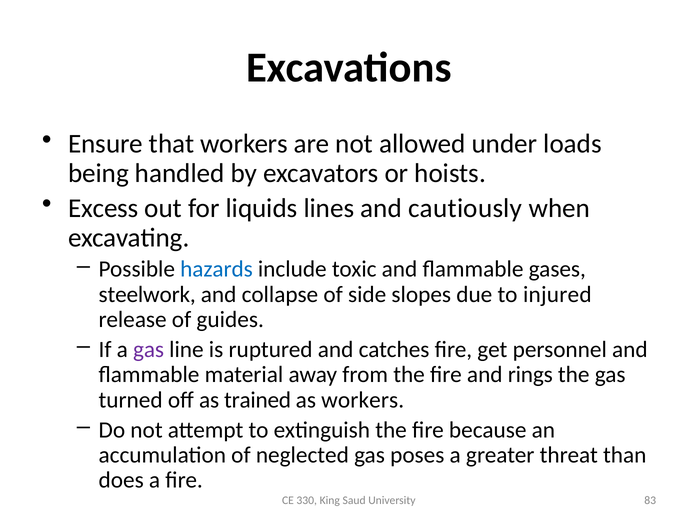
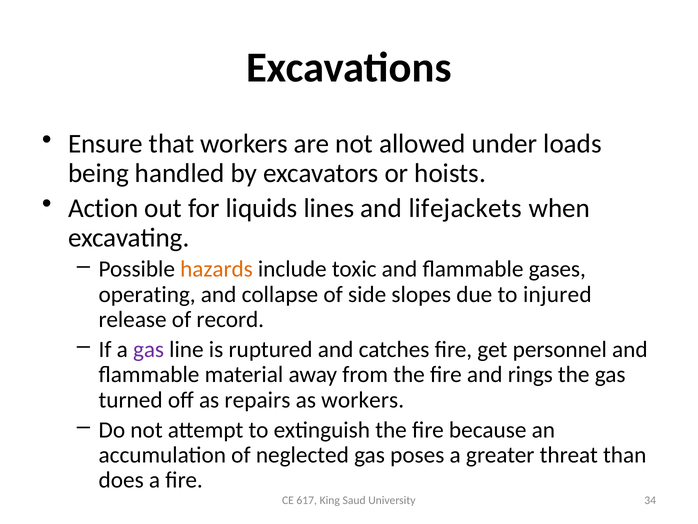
Excess: Excess -> Action (103, 208)
cautiously: cautiously -> lifejackets (465, 208)
hazards colour: blue -> orange (217, 269)
steelwork: steelwork -> operating (147, 294)
guides: guides -> record (230, 319)
trained: trained -> repairs (257, 399)
330: 330 -> 617 (307, 500)
83: 83 -> 34 (650, 500)
